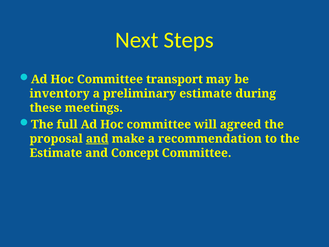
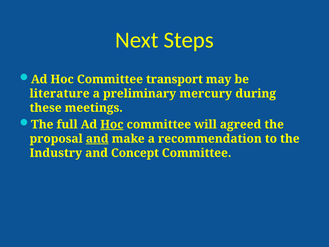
inventory: inventory -> literature (60, 93)
preliminary estimate: estimate -> mercury (206, 93)
Hoc underline: none -> present (112, 124)
Estimate: Estimate -> Industry (56, 153)
